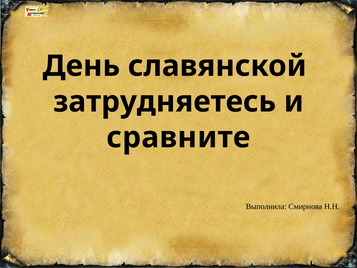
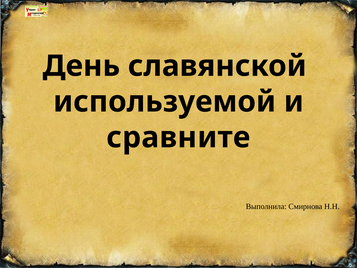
затрудняетесь: затрудняетесь -> используемой (165, 102)
